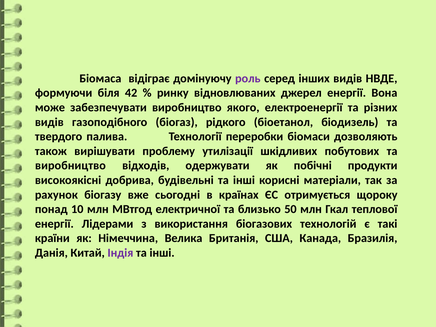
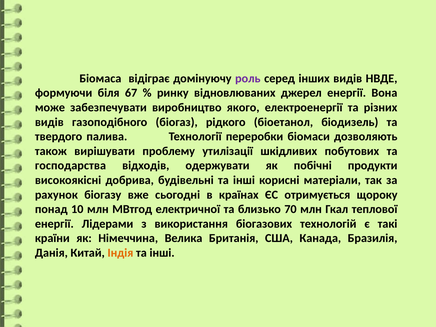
42: 42 -> 67 (131, 93)
виробництво: виробництво -> господарства (70, 166)
50: 50 -> 70 (290, 209)
Індія colour: purple -> orange (120, 253)
